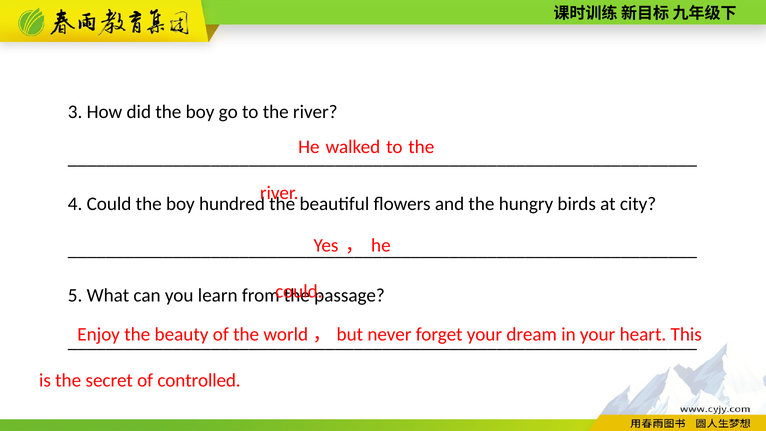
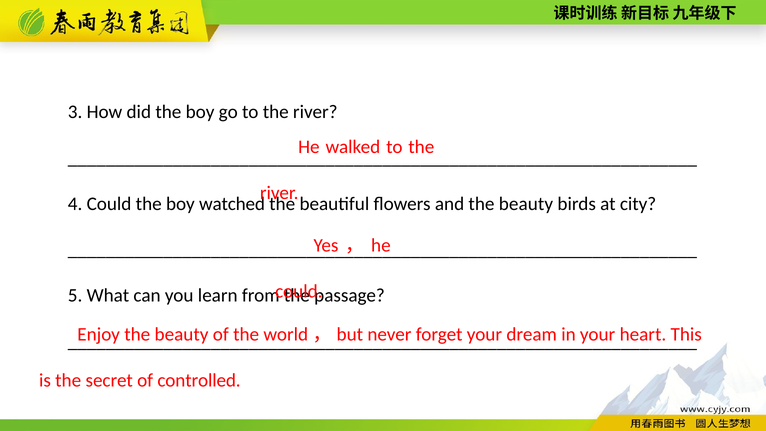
hundred: hundred -> watched (232, 204)
and the hungry: hungry -> beauty (526, 204)
